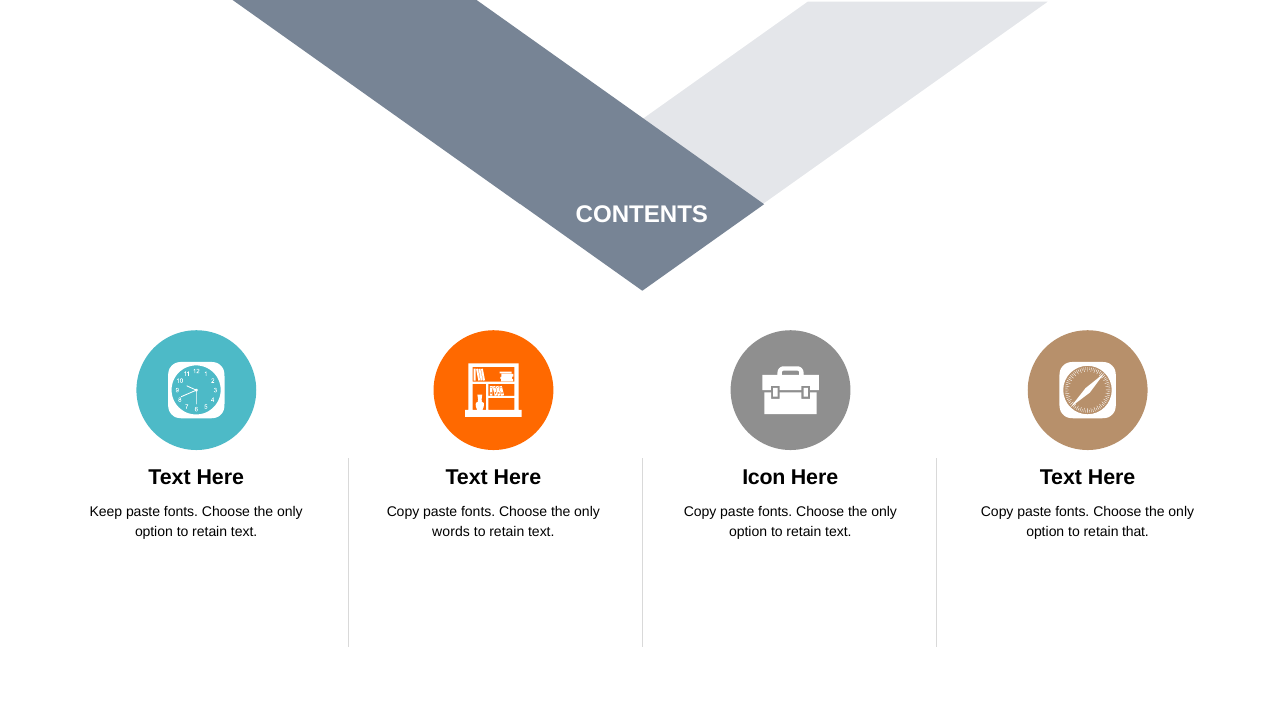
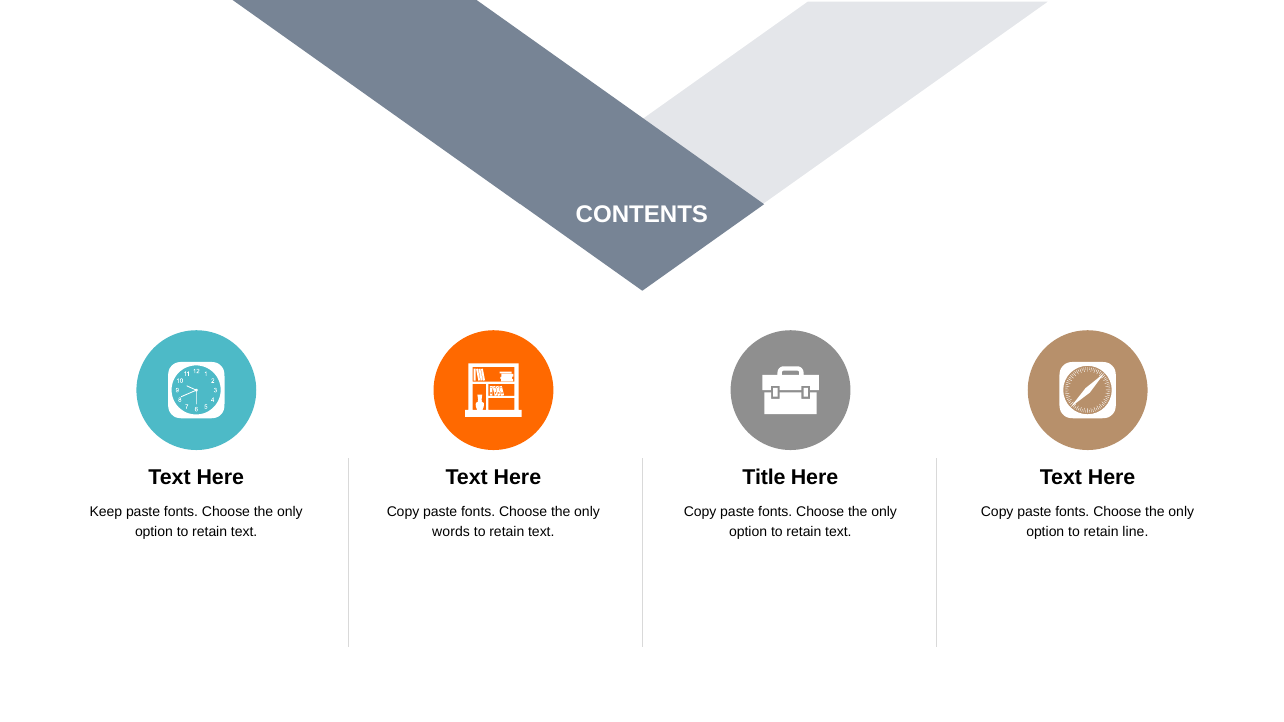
Icon: Icon -> Title (764, 478)
that: that -> line (1135, 532)
